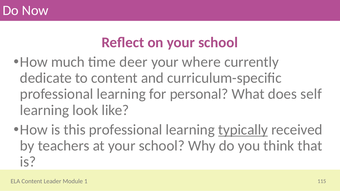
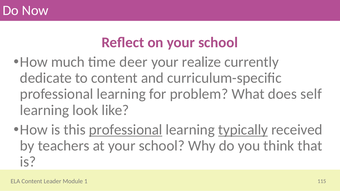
where: where -> realize (202, 62)
personal: personal -> problem (199, 94)
professional underline: none -> present (126, 130)
